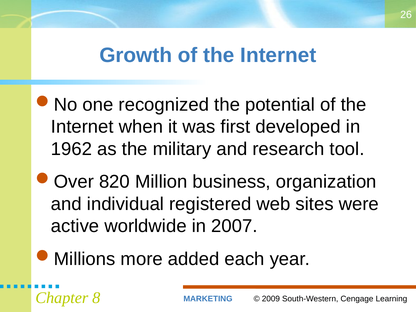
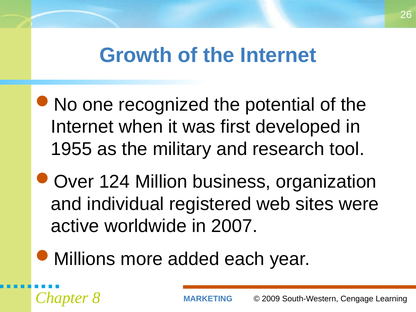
1962: 1962 -> 1955 (72, 149)
820: 820 -> 124 (114, 182)
